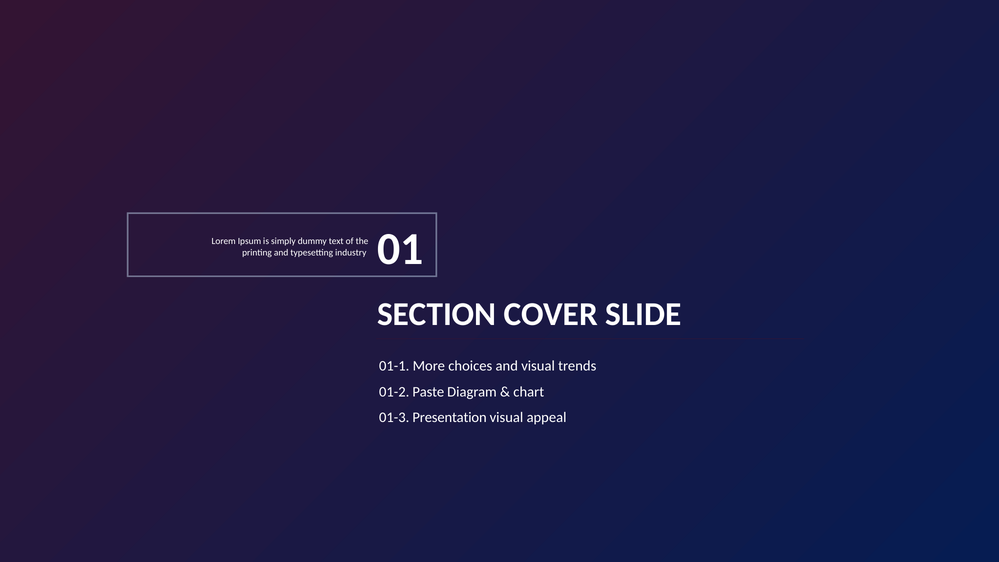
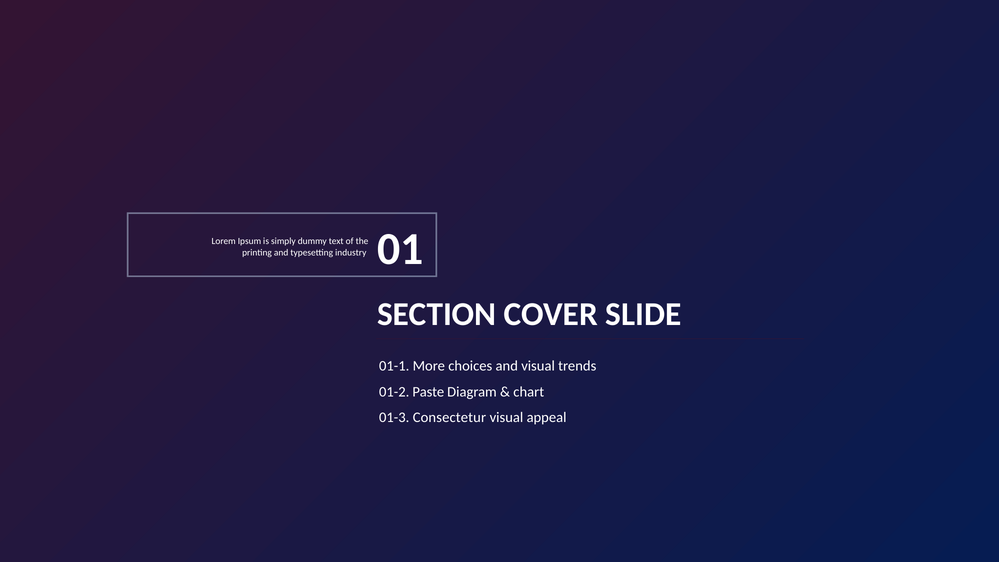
Presentation: Presentation -> Consectetur (449, 417)
